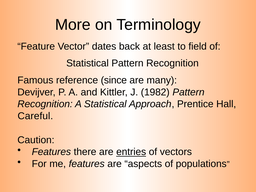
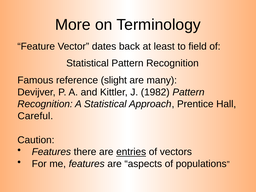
since: since -> slight (114, 80)
